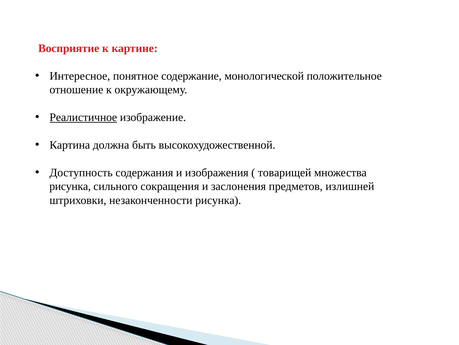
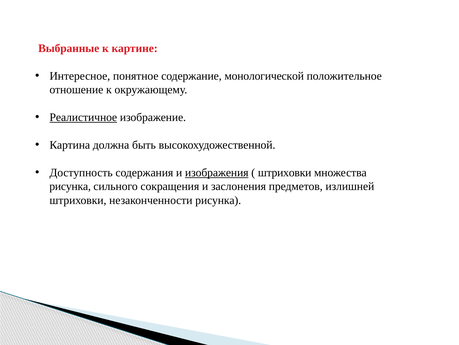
Восприятие: Восприятие -> Выбранные (69, 48)
изображения underline: none -> present (217, 172)
товарищей: товарищей -> штриховки (285, 172)
